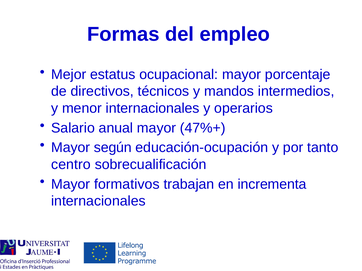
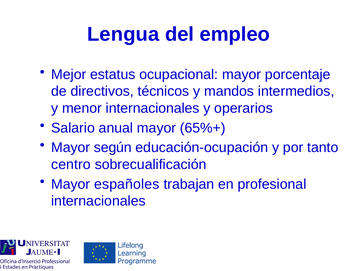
Formas: Formas -> Lengua (123, 34)
47%+: 47%+ -> 65%+ (203, 128)
formativos: formativos -> españoles (127, 184)
incrementa: incrementa -> profesional (272, 184)
